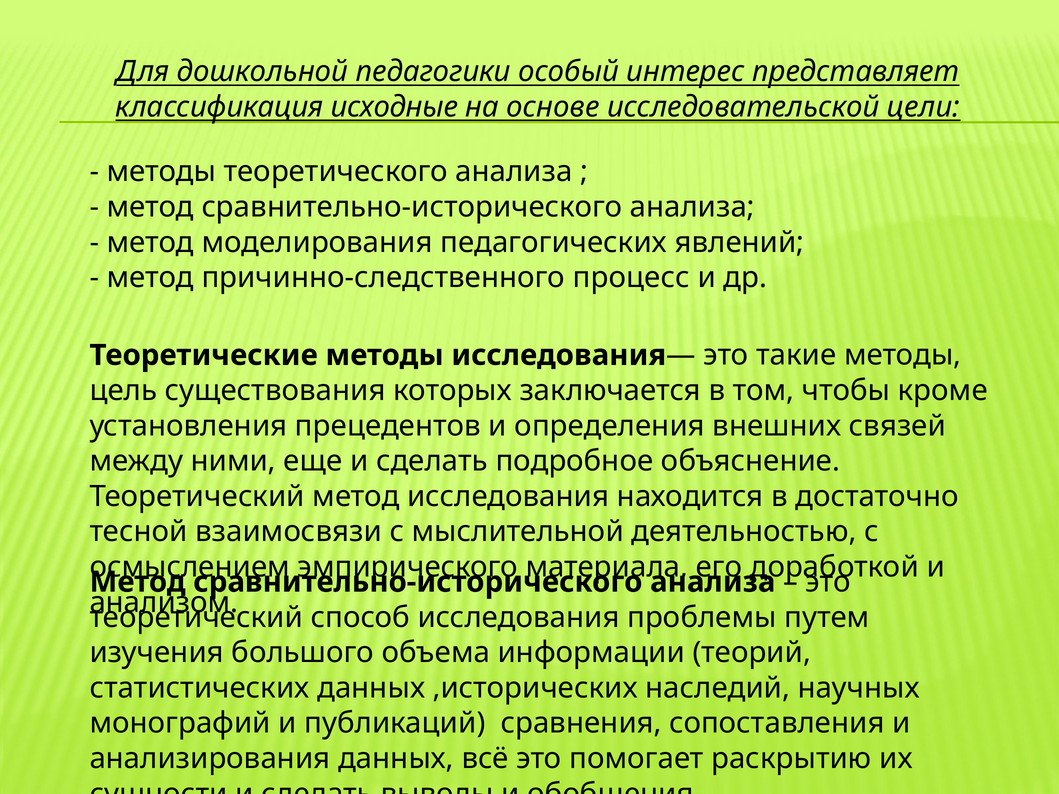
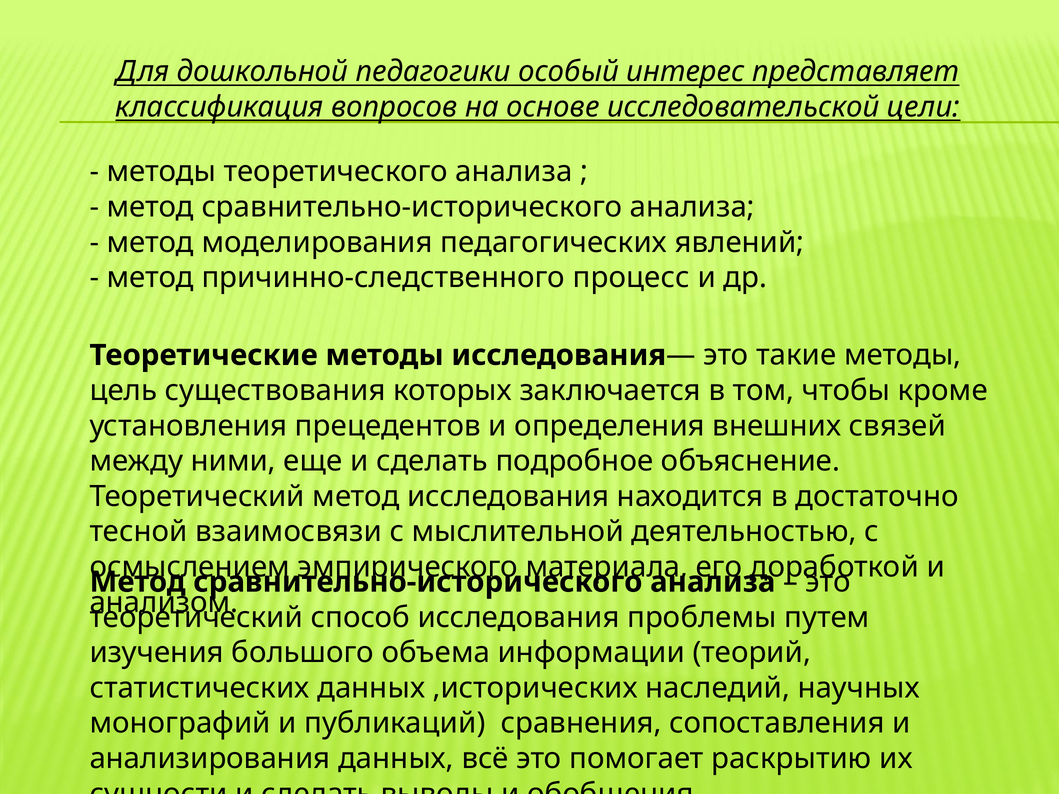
исходные: исходные -> вопросов (394, 107)
